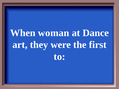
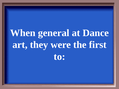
woman: woman -> general (54, 33)
